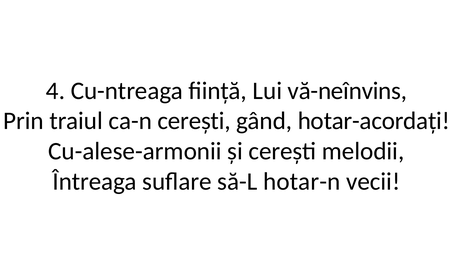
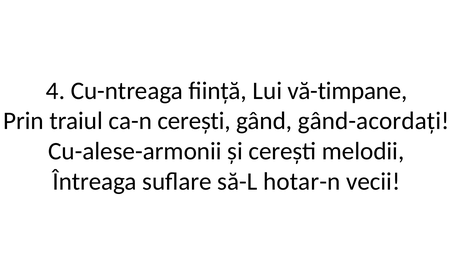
vă-neînvins: vă-neînvins -> vă-timpane (347, 91)
hotar-acordați: hotar-acordați -> gând-acordați (374, 121)
